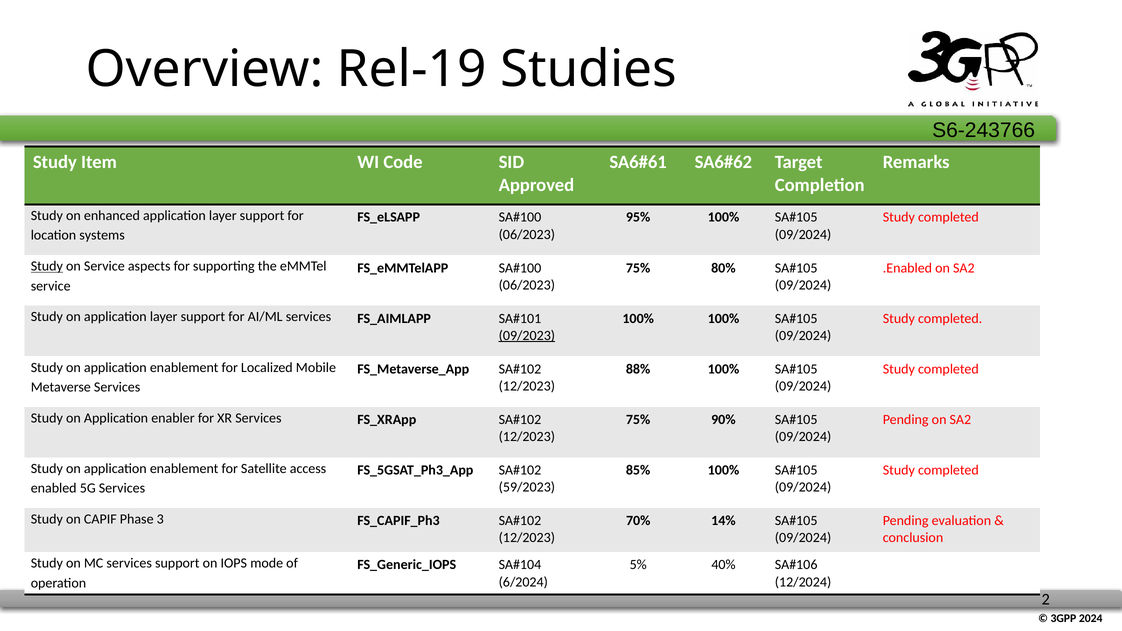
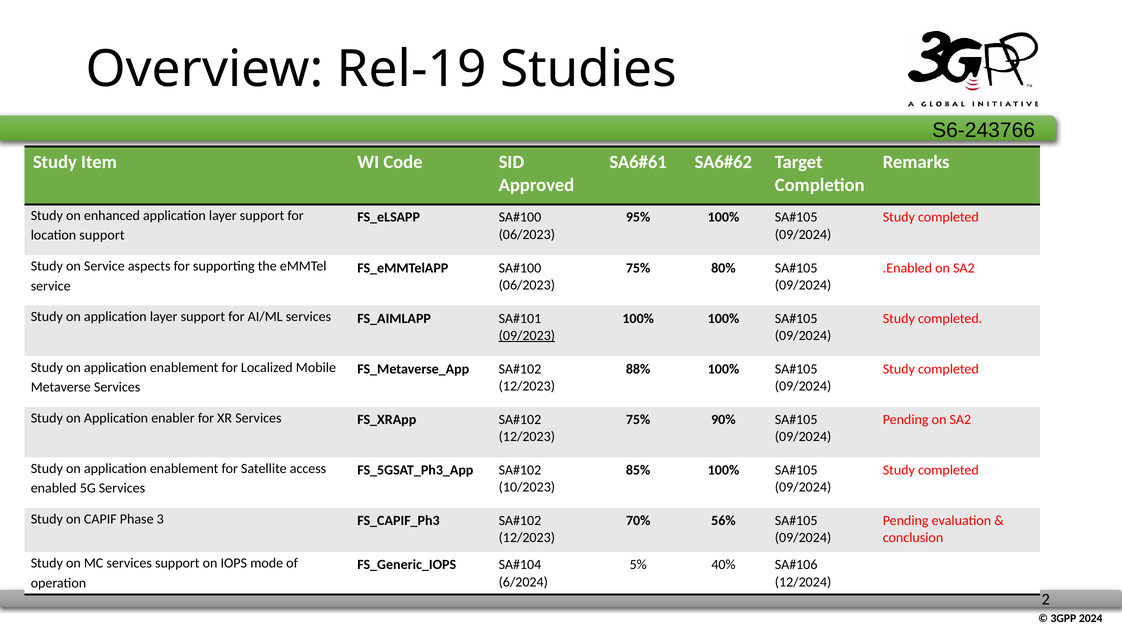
location systems: systems -> support (102, 235)
Study underline: present -> none (47, 266)
59/2023: 59/2023 -> 10/2023 (527, 487)
14%: 14% -> 56% (723, 521)
